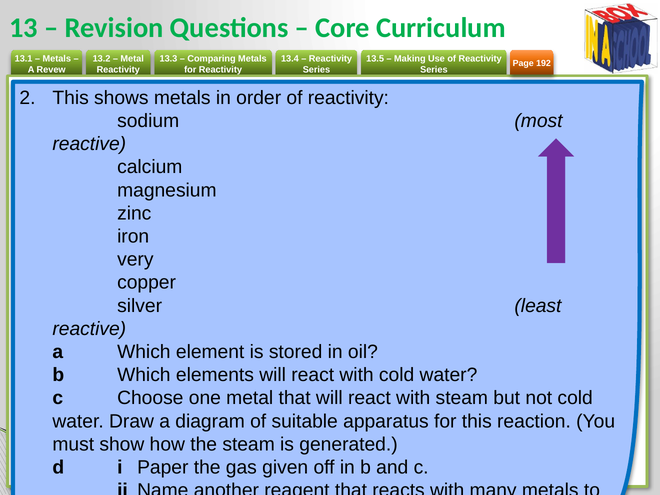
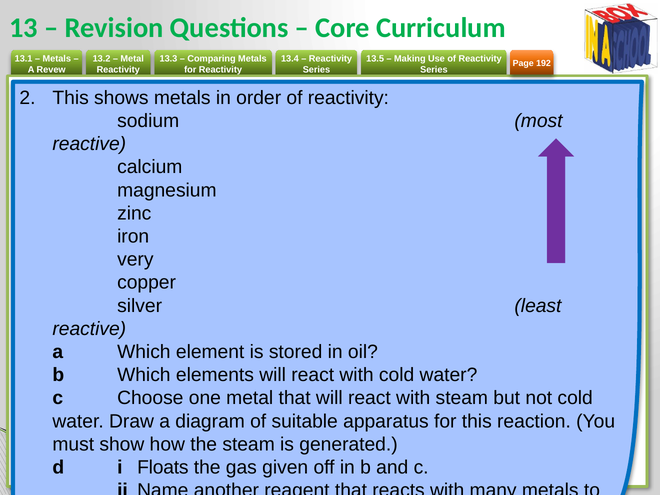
Paper: Paper -> Floats (163, 467)
